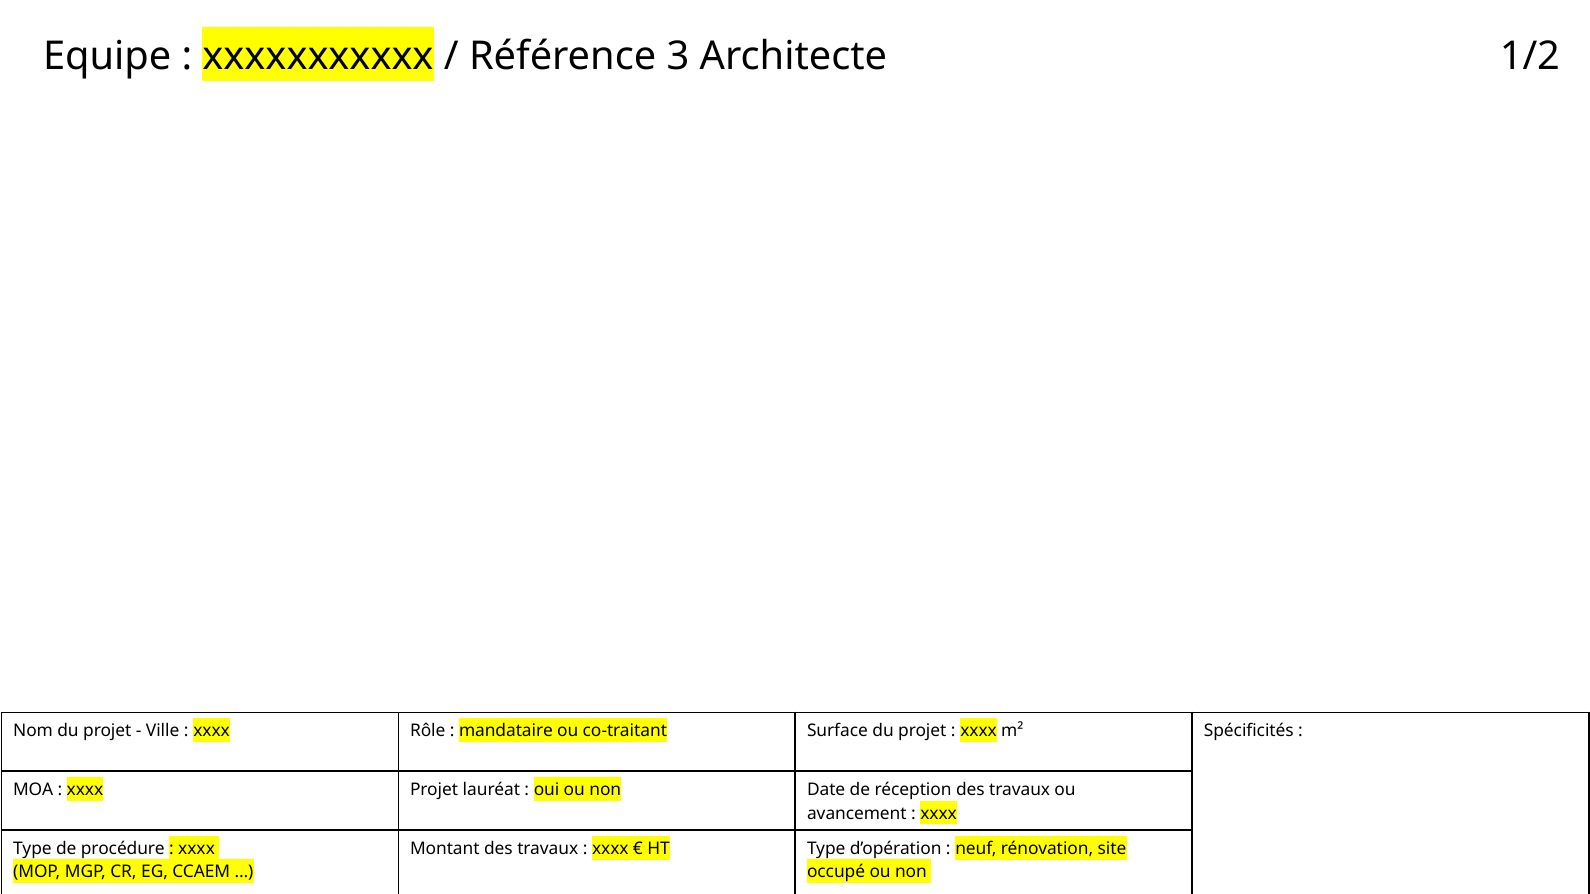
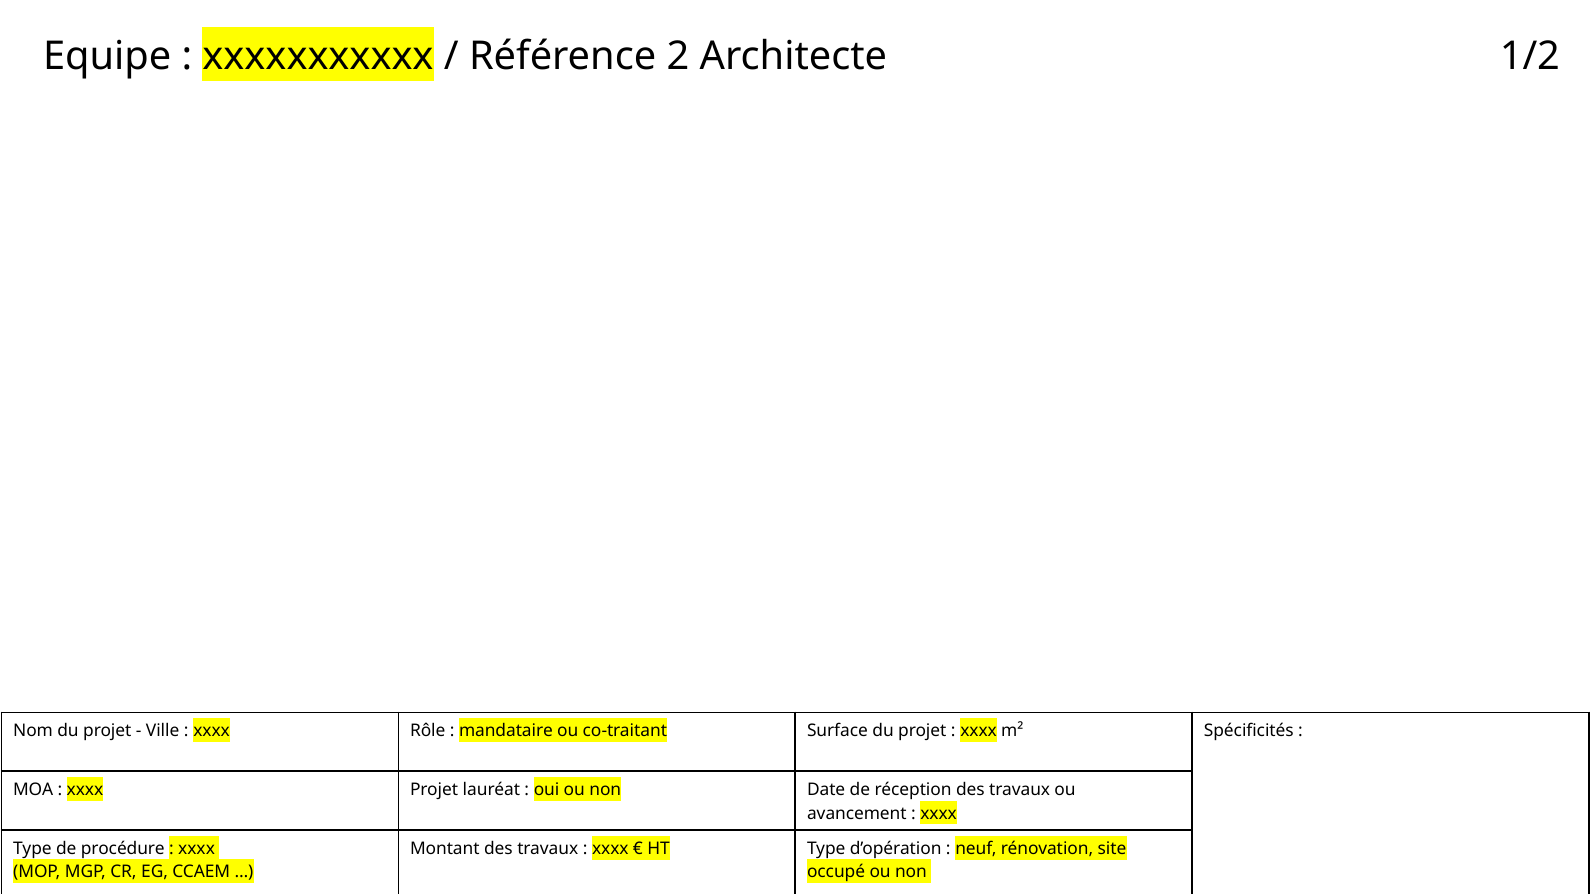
3: 3 -> 2 (678, 57)
